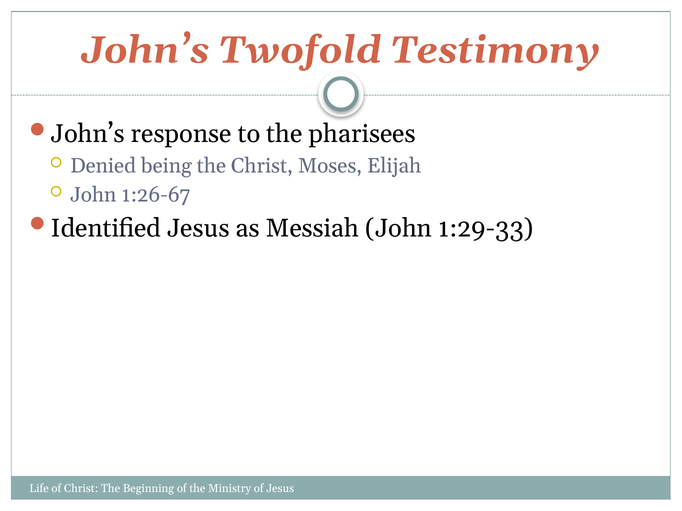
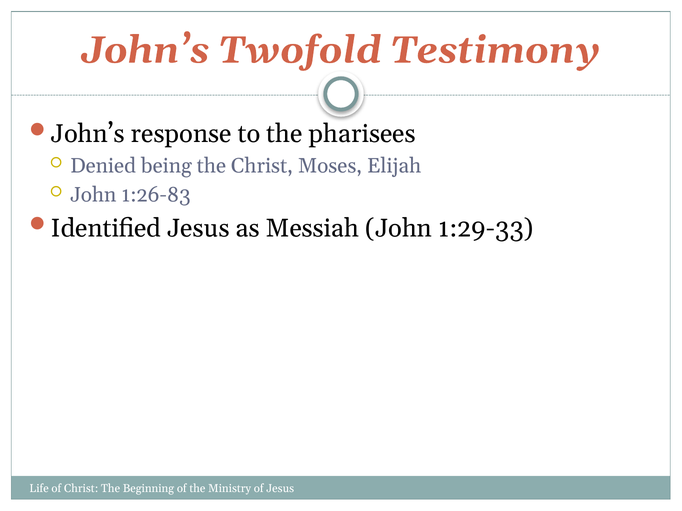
1:26-67: 1:26-67 -> 1:26-83 (156, 195)
